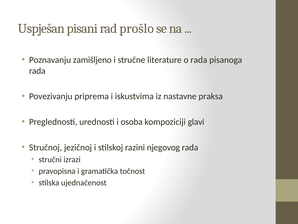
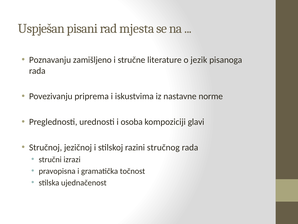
prošlo: prošlo -> mjesta (137, 28)
o rada: rada -> jezik (199, 60)
praksa: praksa -> norme (211, 96)
njegovog: njegovog -> stručnog (163, 147)
